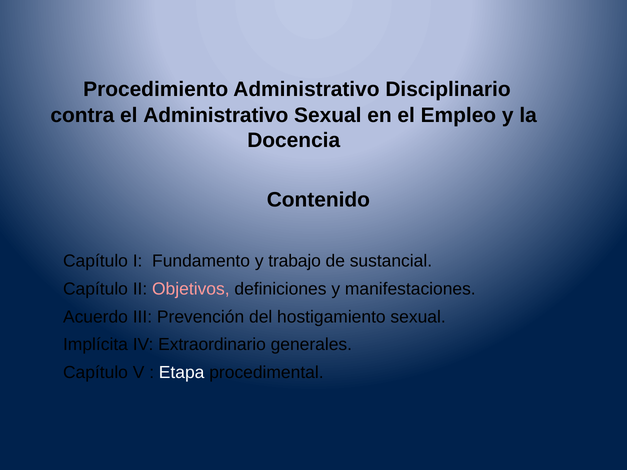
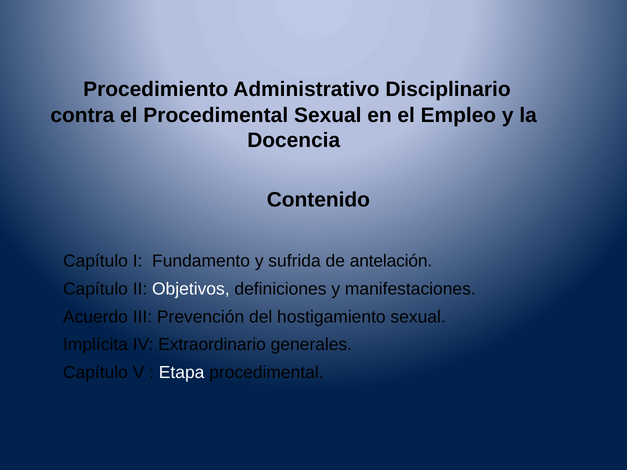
el Administrativo: Administrativo -> Procedimental (216, 115)
trabajo: trabajo -> sufrida (295, 261)
sustancial: sustancial -> antelación (391, 261)
Objetivos colour: pink -> white (191, 289)
